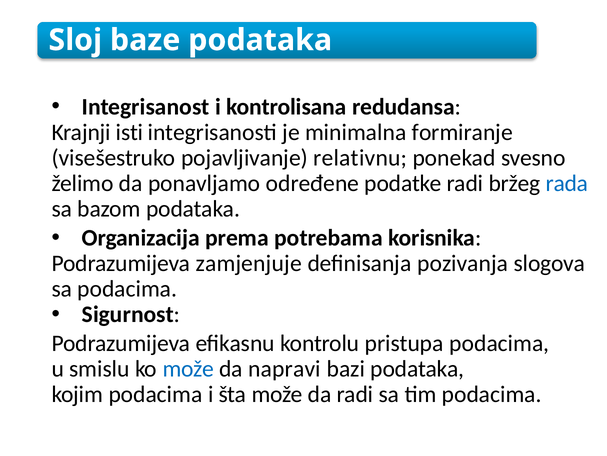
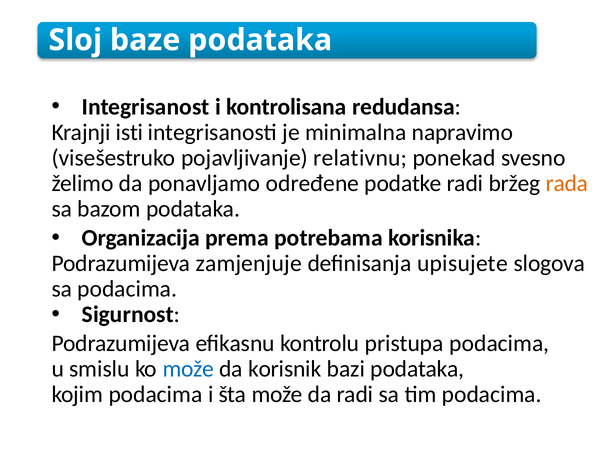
formiranje: formiranje -> napravimo (462, 132)
rada colour: blue -> orange (567, 183)
pozivanja: pozivanja -> upisujete (463, 263)
napravi: napravi -> korisnik (285, 368)
